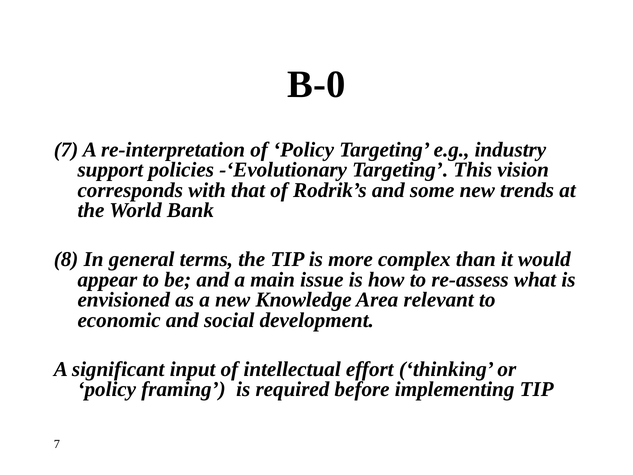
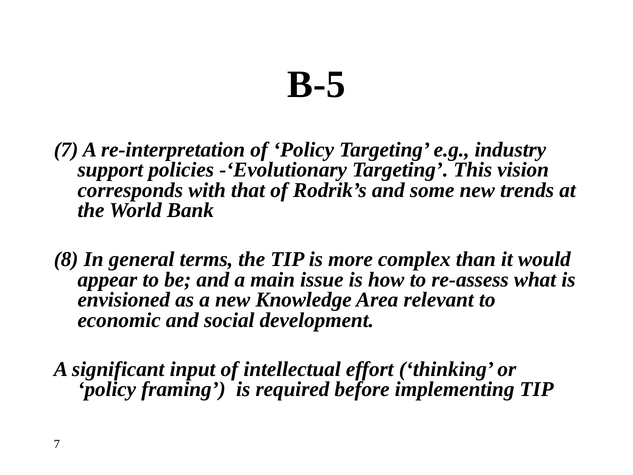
B-0: B-0 -> B-5 (316, 84)
